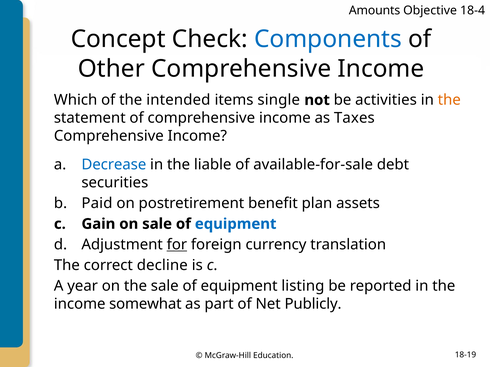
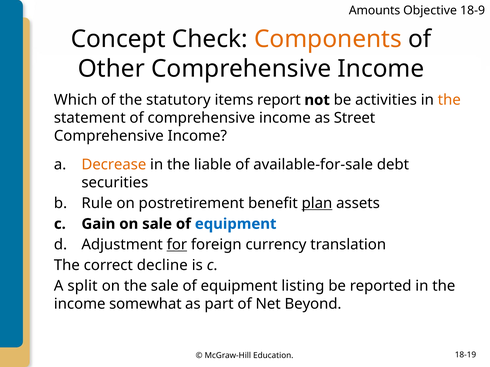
18-4: 18-4 -> 18-9 (473, 10)
Components colour: blue -> orange (328, 39)
intended: intended -> statutory (178, 100)
single: single -> report (279, 100)
Taxes: Taxes -> Street (354, 118)
Decrease colour: blue -> orange (114, 165)
Paid: Paid -> Rule (97, 204)
plan underline: none -> present (317, 204)
year: year -> split (83, 286)
Publicly: Publicly -> Beyond (313, 304)
